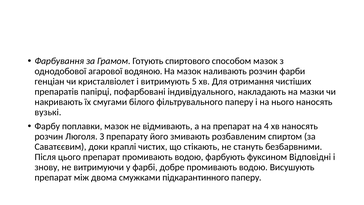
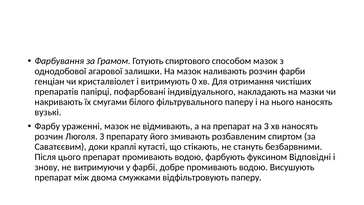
водяною: водяною -> залишки (143, 71)
5: 5 -> 0 (194, 81)
поплавки: поплавки -> ураженні (82, 126)
4: 4 -> 3 (266, 126)
чистих: чистих -> кутасті (153, 147)
підкарантинного: підкарантинного -> відфільтровують (196, 177)
